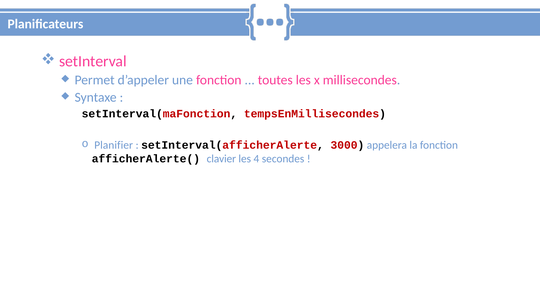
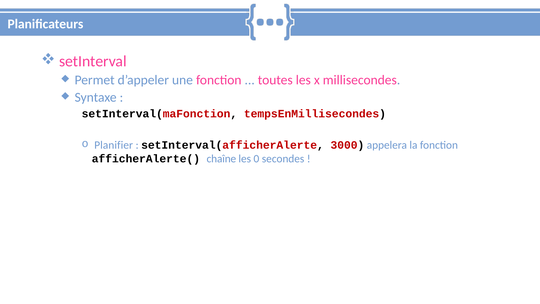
clavier: clavier -> chaîne (221, 159)
4: 4 -> 0 (256, 159)
